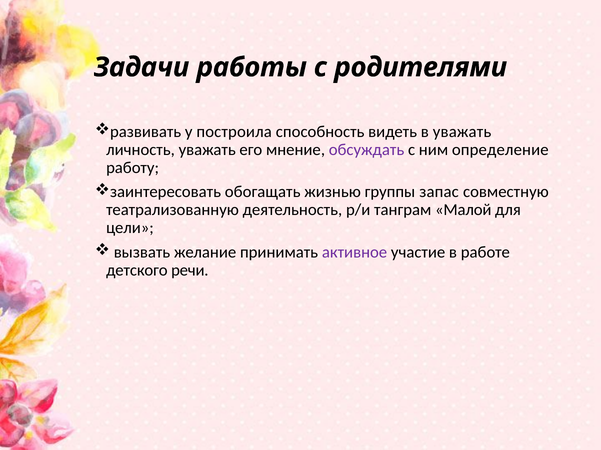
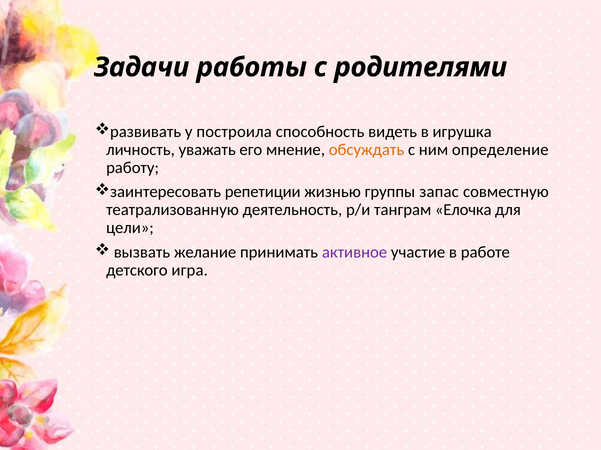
в уважать: уважать -> игрушка (462, 132)
обсуждать colour: purple -> orange (367, 150)
обогащать: обогащать -> репетиции (263, 192)
Малой: Малой -> Елочка (463, 210)
речи: речи -> игра (190, 271)
